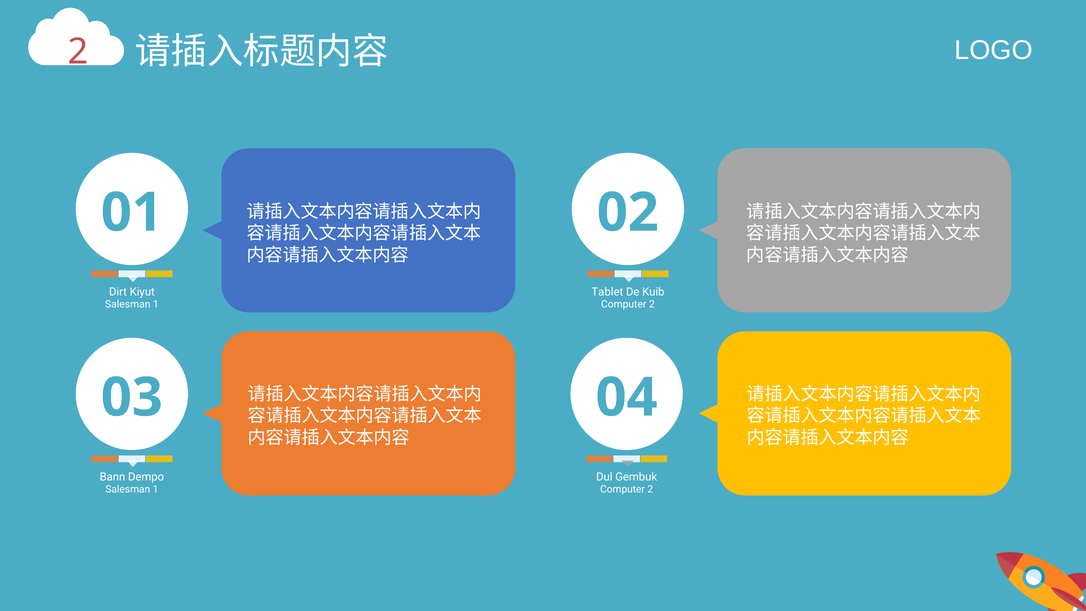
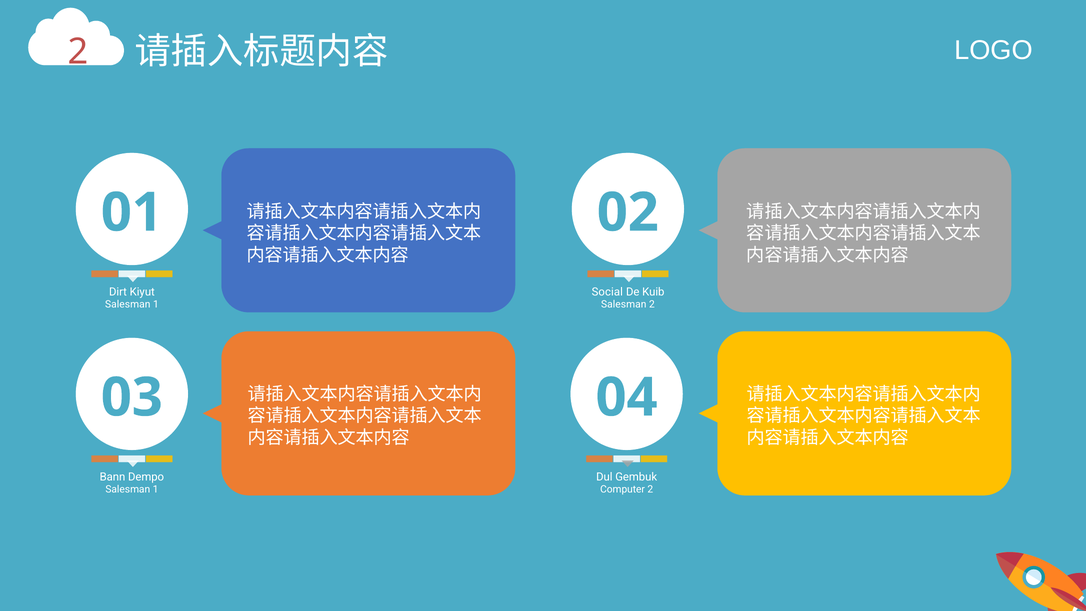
Tablet: Tablet -> Social (607, 292)
Computer: Computer -> Salesman (624, 304)
